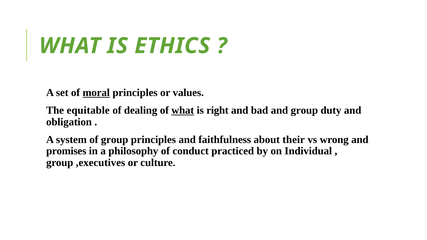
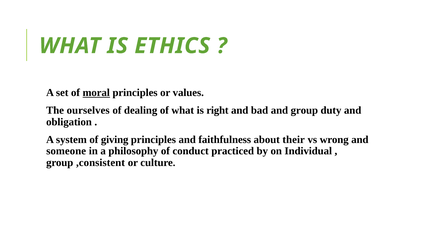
equitable: equitable -> ourselves (88, 110)
what underline: present -> none (183, 110)
of group: group -> giving (115, 140)
promises: promises -> someone (66, 151)
,executives: ,executives -> ,consistent (101, 163)
